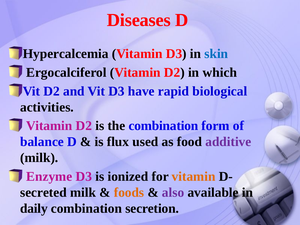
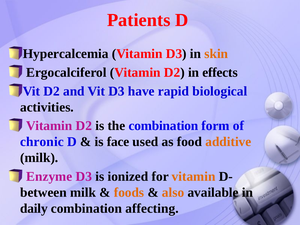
Diseases: Diseases -> Patients (139, 20)
skin colour: blue -> orange (216, 54)
which: which -> effects (220, 72)
balance: balance -> chronic (42, 142)
flux: flux -> face (118, 142)
additive colour: purple -> orange (228, 142)
secreted: secreted -> between (43, 192)
also colour: purple -> orange (173, 192)
secretion: secretion -> affecting (152, 208)
